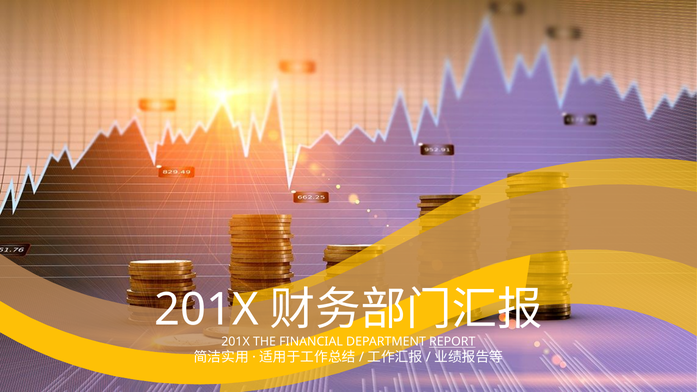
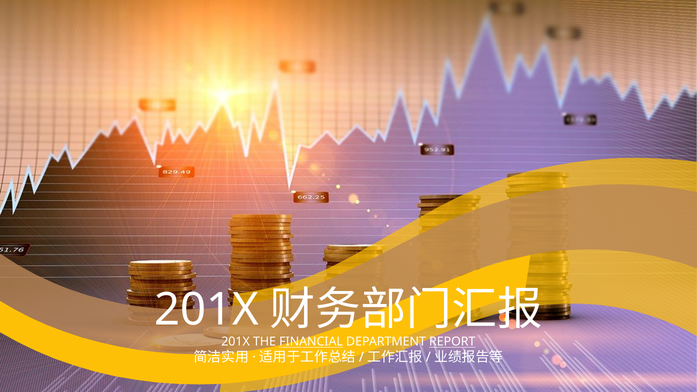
FINANCIAL underline: none -> present (311, 342)
